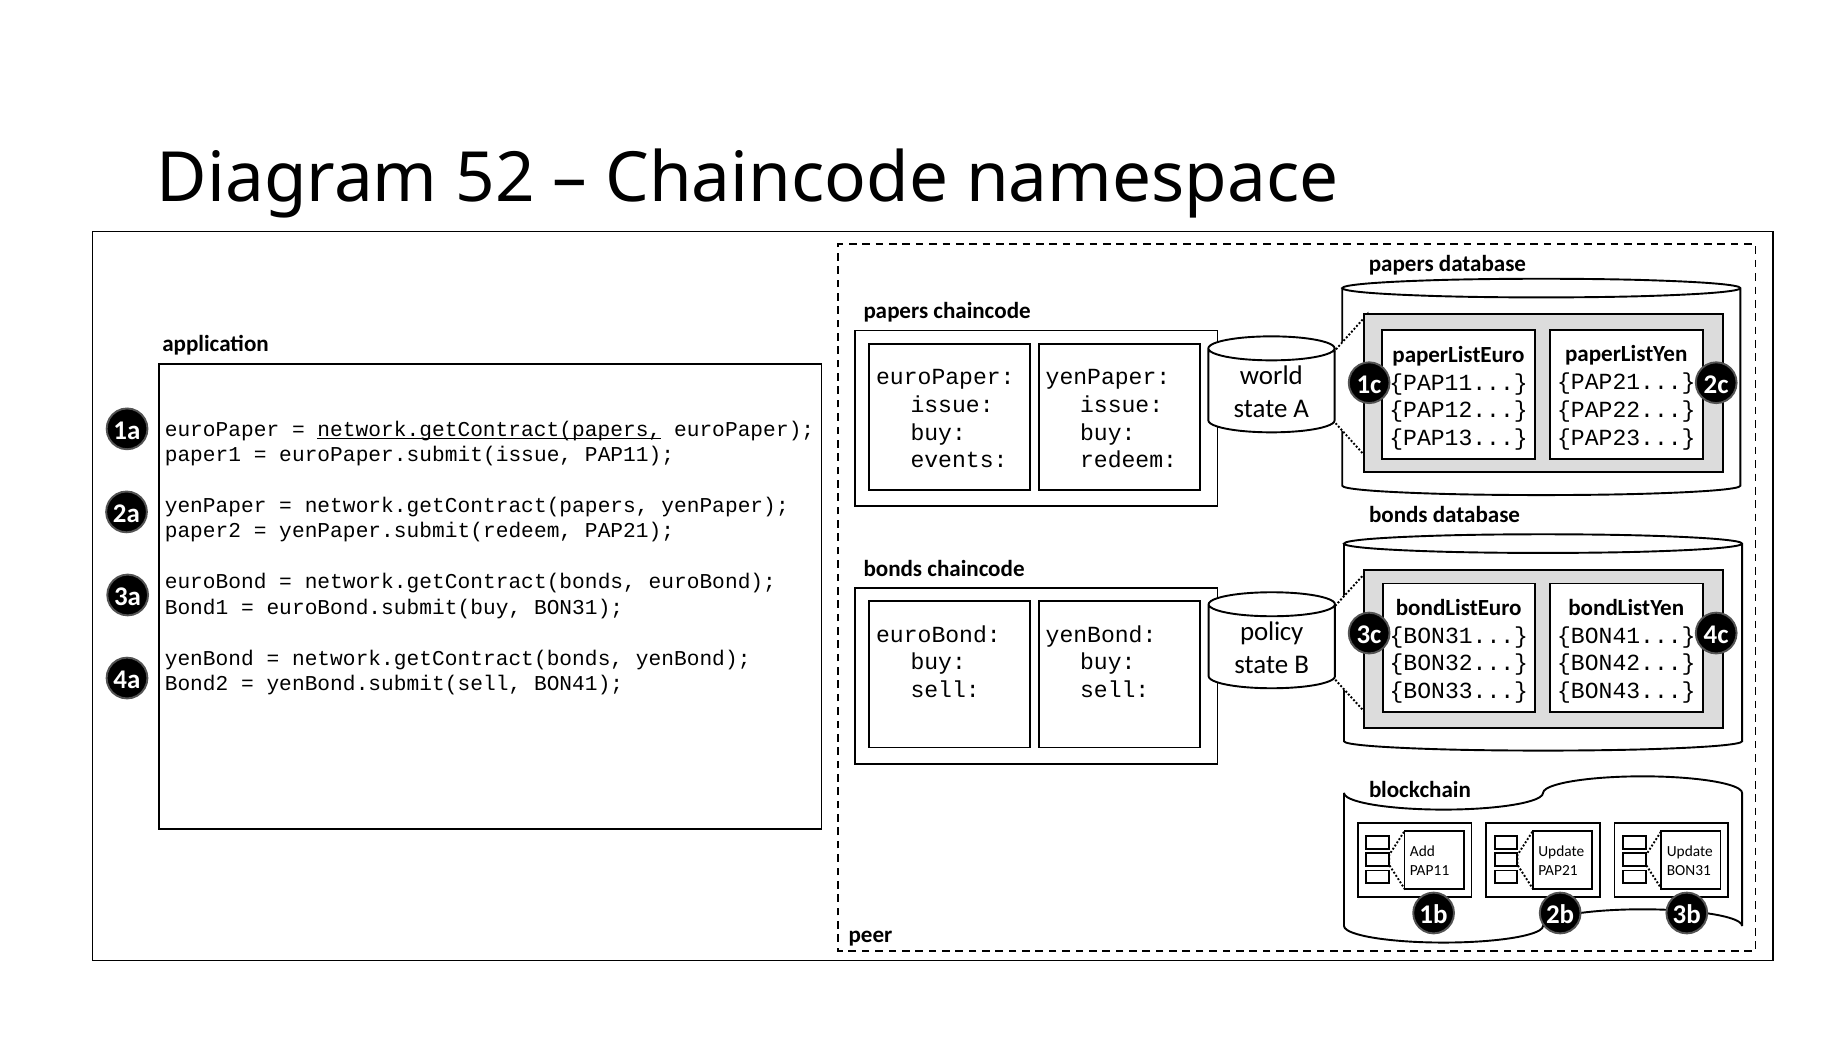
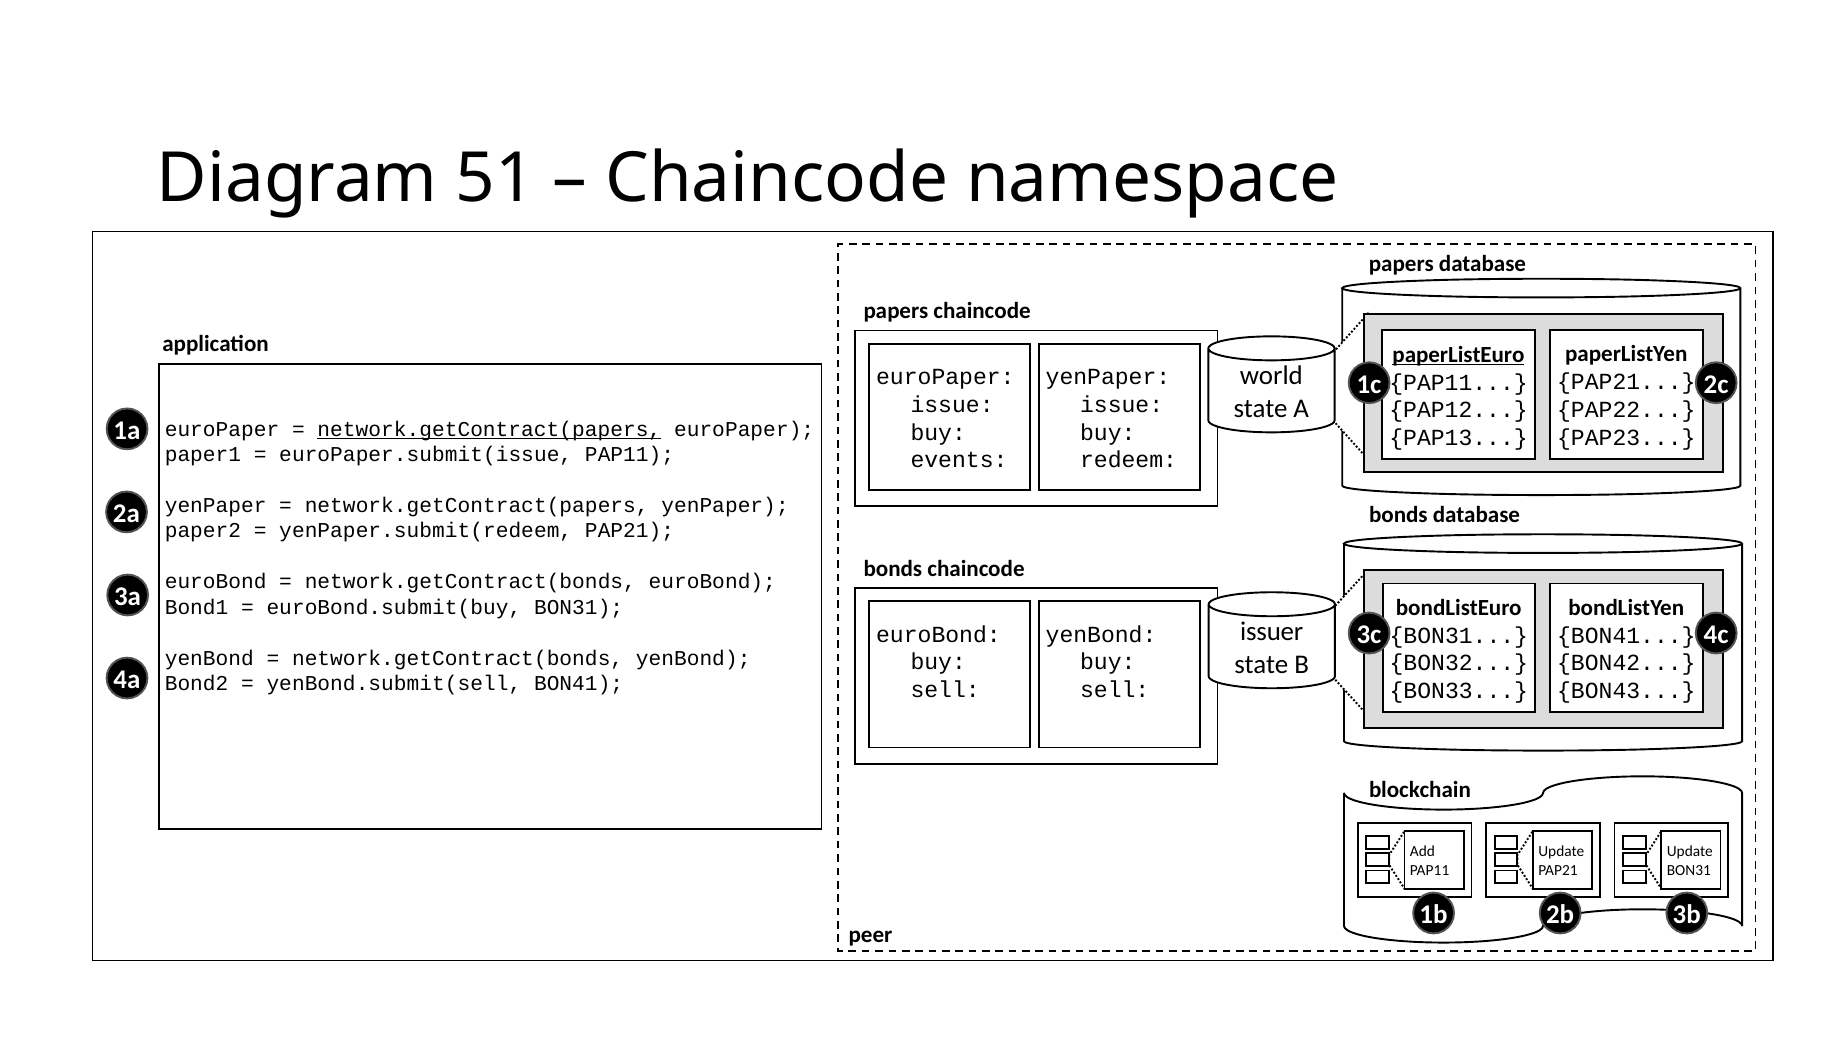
52: 52 -> 51 (495, 178)
paperListEuro underline: none -> present (1458, 355)
policy: policy -> issuer (1272, 632)
